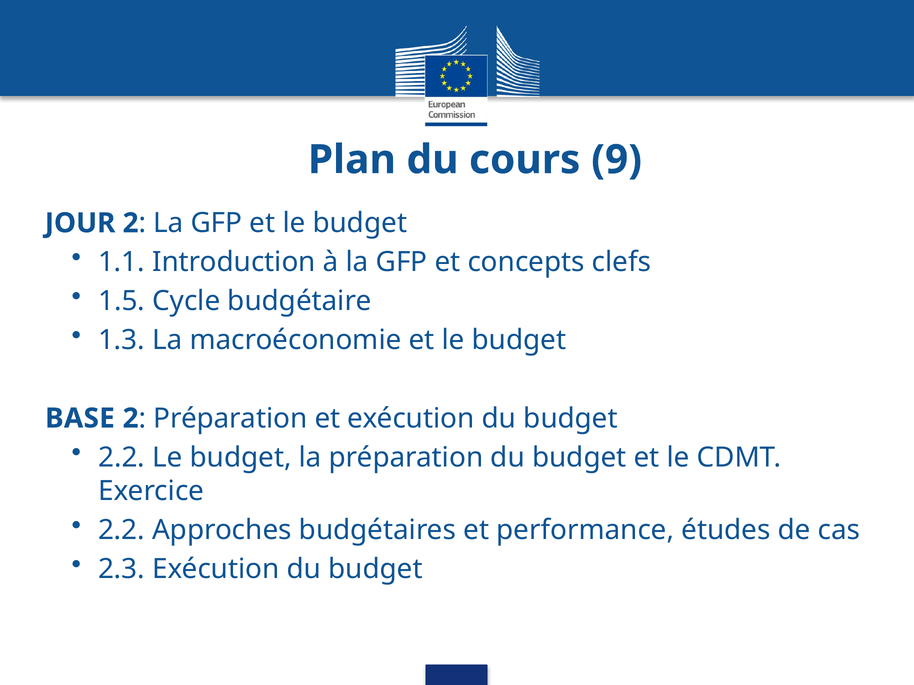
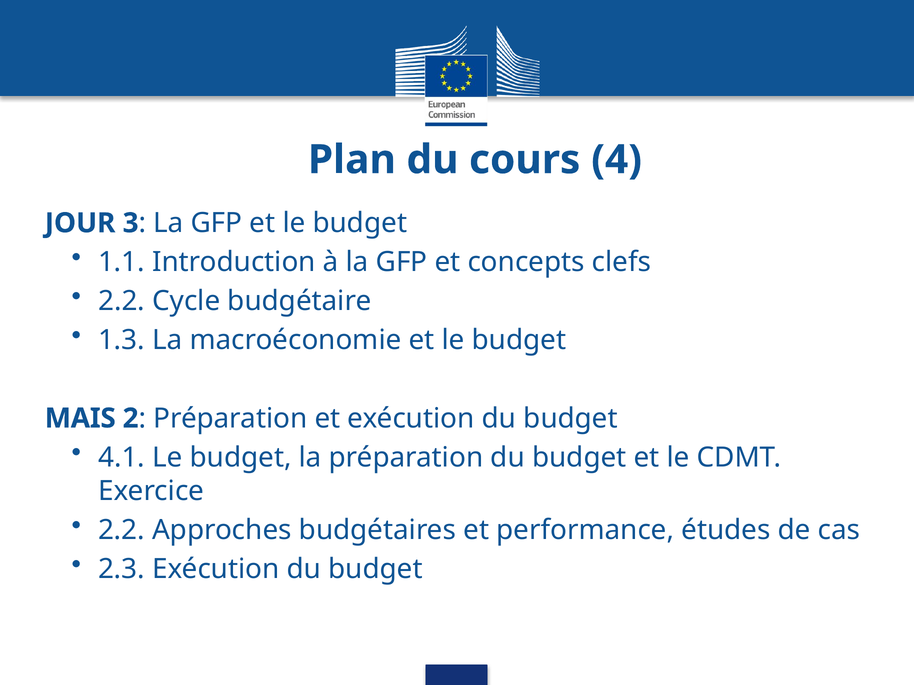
9: 9 -> 4 (617, 160)
JOUR 2: 2 -> 3 (131, 223)
1.5: 1.5 -> 2.2 (122, 301)
BASE: BASE -> MAIS (80, 419)
2.2: 2.2 -> 4.1 (122, 458)
